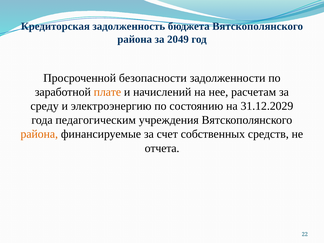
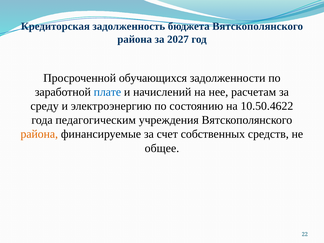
2049: 2049 -> 2027 (178, 39)
безопасности: безопасности -> обучающихся (153, 78)
плате colour: orange -> blue (107, 92)
31.12.2029: 31.12.2029 -> 10.50.4622 (267, 106)
отчета: отчета -> общее (162, 148)
